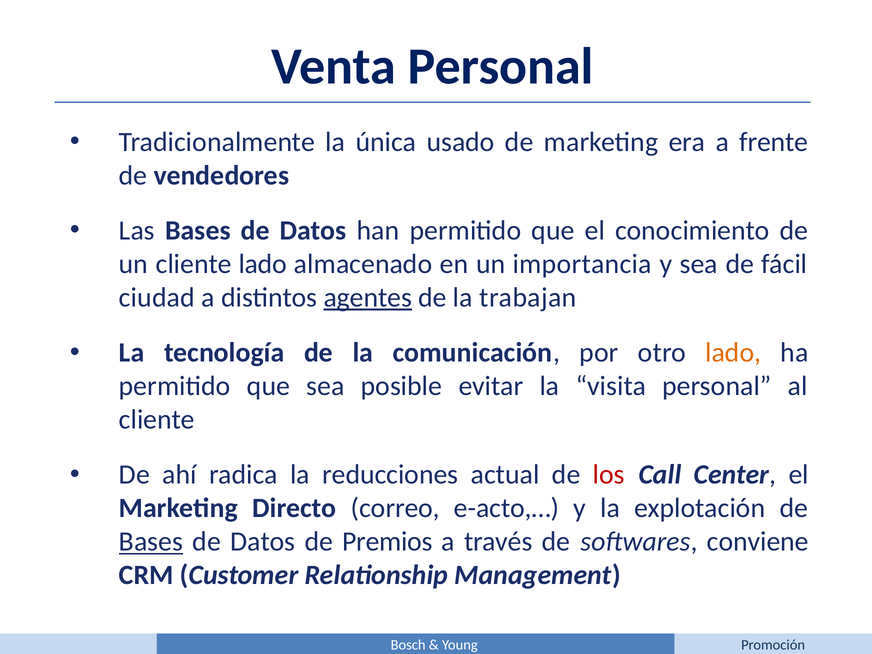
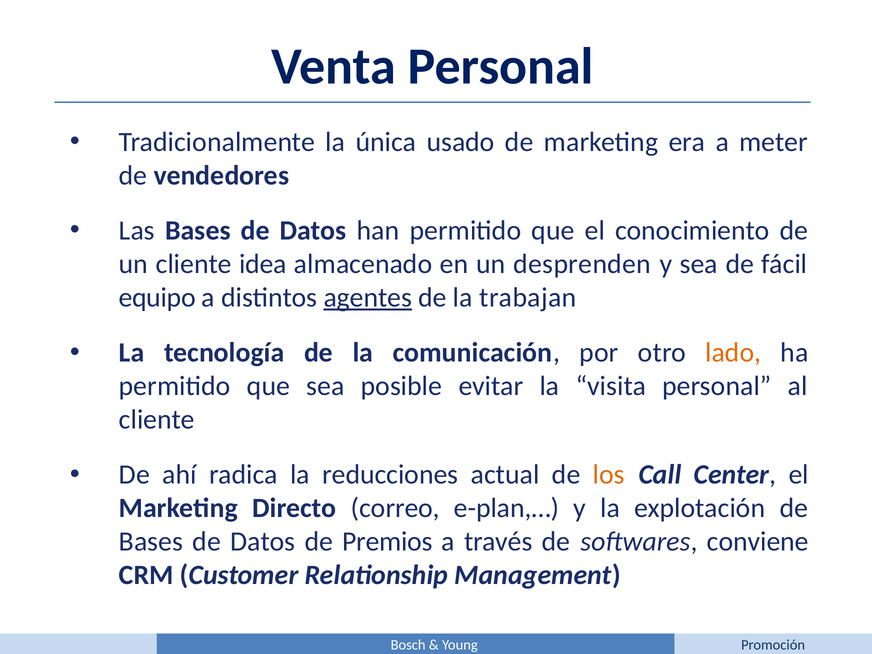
frente: frente -> meter (774, 142)
cliente lado: lado -> idea (263, 264)
importancia: importancia -> desprenden (582, 264)
ciudad: ciudad -> equipo (157, 298)
los colour: red -> orange (609, 475)
e-acto,…: e-acto,… -> e-plan,… (507, 508)
Bases underline: present -> none (151, 542)
